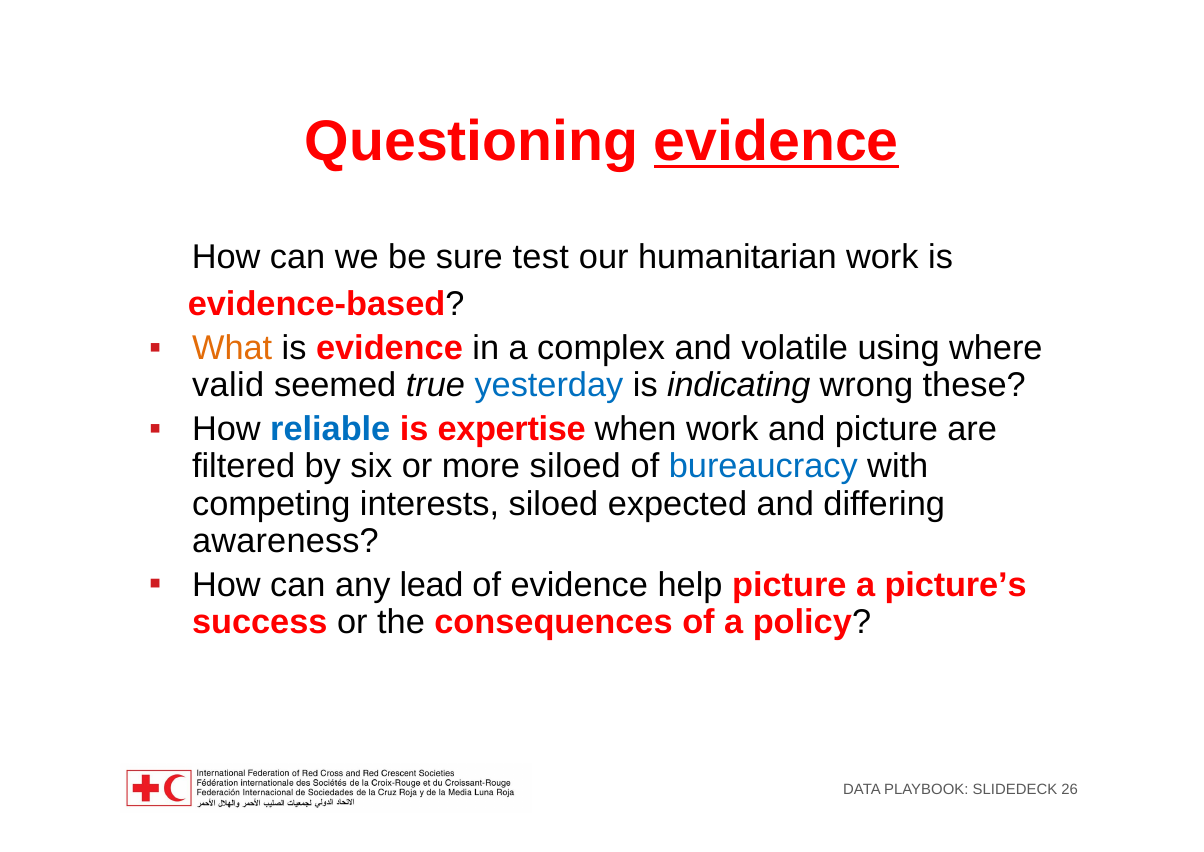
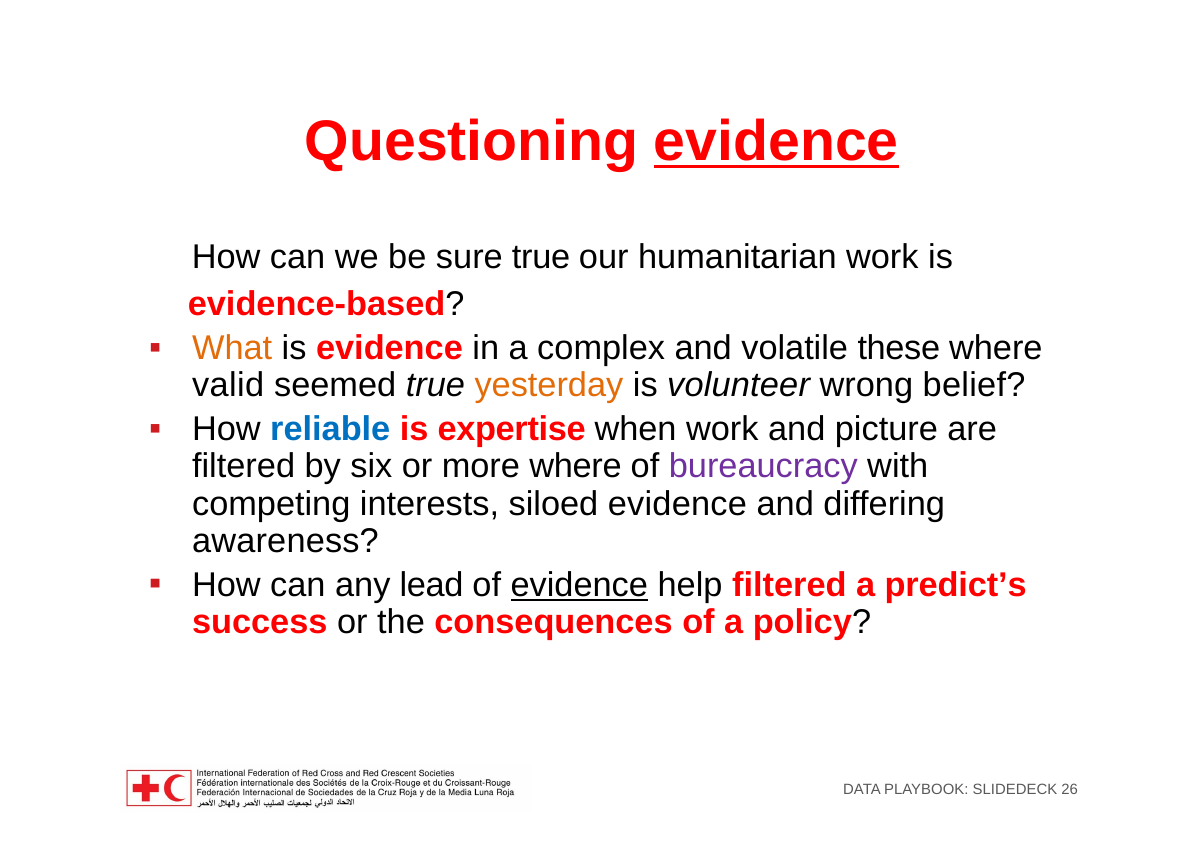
sure test: test -> true (541, 257)
using: using -> these (899, 348)
yesterday colour: blue -> orange (549, 385)
indicating: indicating -> volunteer (739, 385)
these: these -> belief (974, 385)
more siloed: siloed -> where (576, 467)
bureaucracy colour: blue -> purple (763, 467)
siloed expected: expected -> evidence (677, 504)
evidence underline: none -> present (579, 585)
help picture: picture -> filtered (789, 585)
picture’s: picture’s -> predict’s (956, 585)
